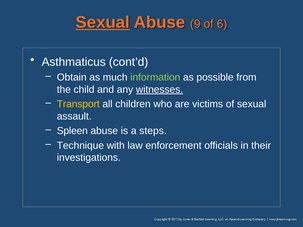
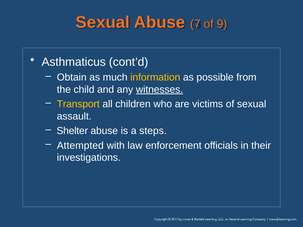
Sexual underline: present -> none (103, 22)
9: 9 -> 7 (195, 24)
6: 6 -> 9 (222, 24)
information colour: light green -> yellow (155, 77)
Spleen: Spleen -> Shelter (72, 131)
Technique: Technique -> Attempted (80, 146)
